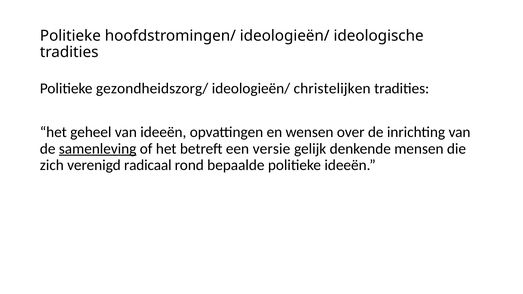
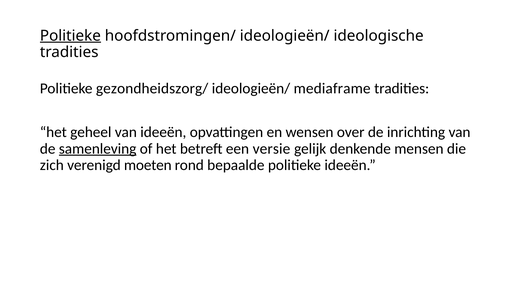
Politieke underline: none -> present (70, 36)
christelijken: christelijken -> mediaframe (332, 88)
radicaal: radicaal -> moeten (148, 165)
